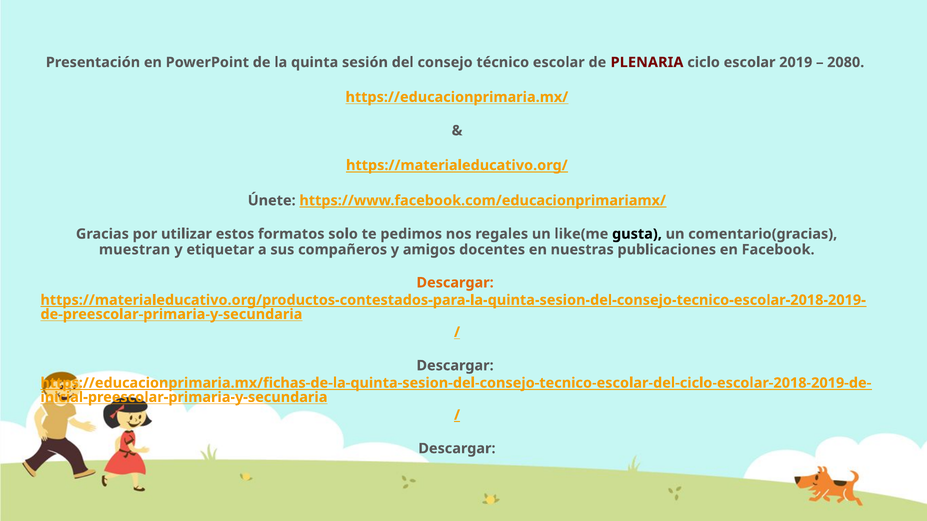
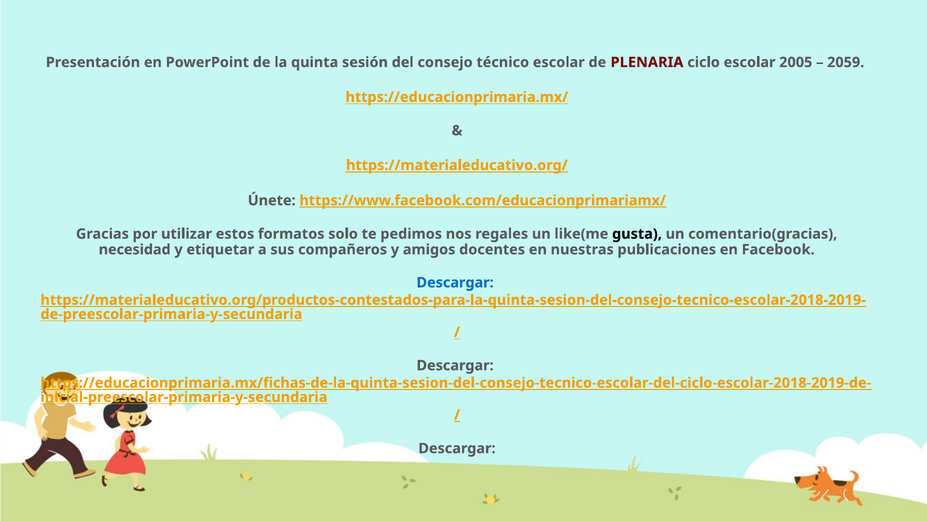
2019: 2019 -> 2005 (796, 62)
2080: 2080 -> 2059 (846, 62)
muestran: muestran -> necesidad (135, 250)
Descargar colour: orange -> blue (455, 283)
